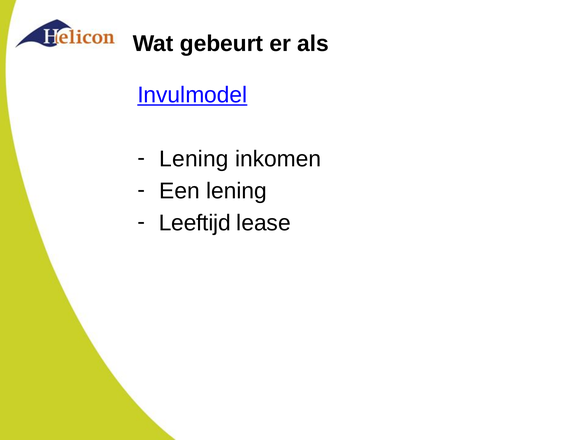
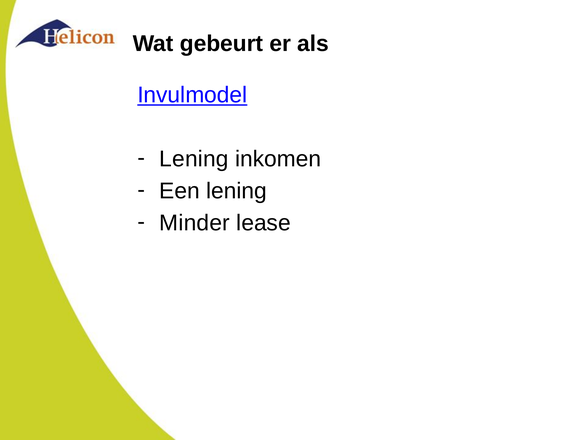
Leeftijd: Leeftijd -> Minder (195, 223)
